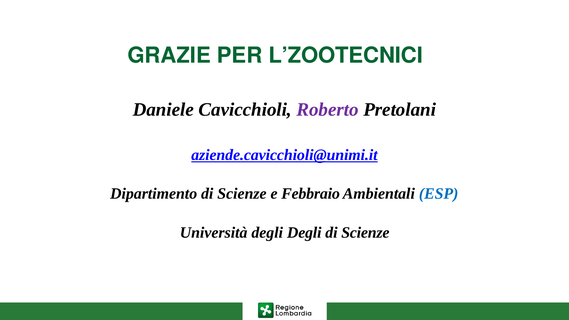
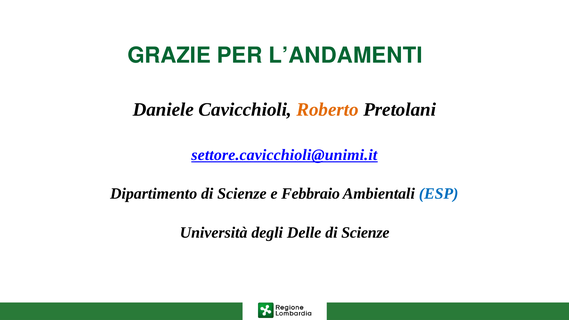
L’ZOOTECNICI: L’ZOOTECNICI -> L’ANDAMENTI (345, 55)
Roberto colour: purple -> orange (328, 110)
aziende.cavicchioli@unimi.it: aziende.cavicchioli@unimi.it -> settore.cavicchioli@unimi.it (284, 155)
degli Degli: Degli -> Delle (304, 233)
